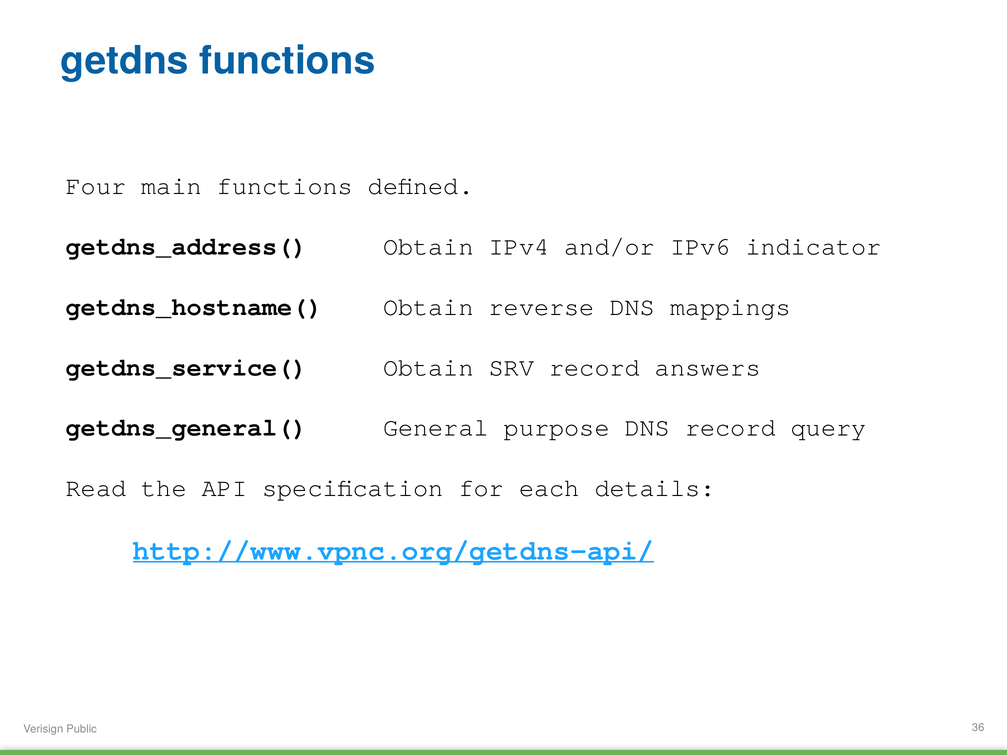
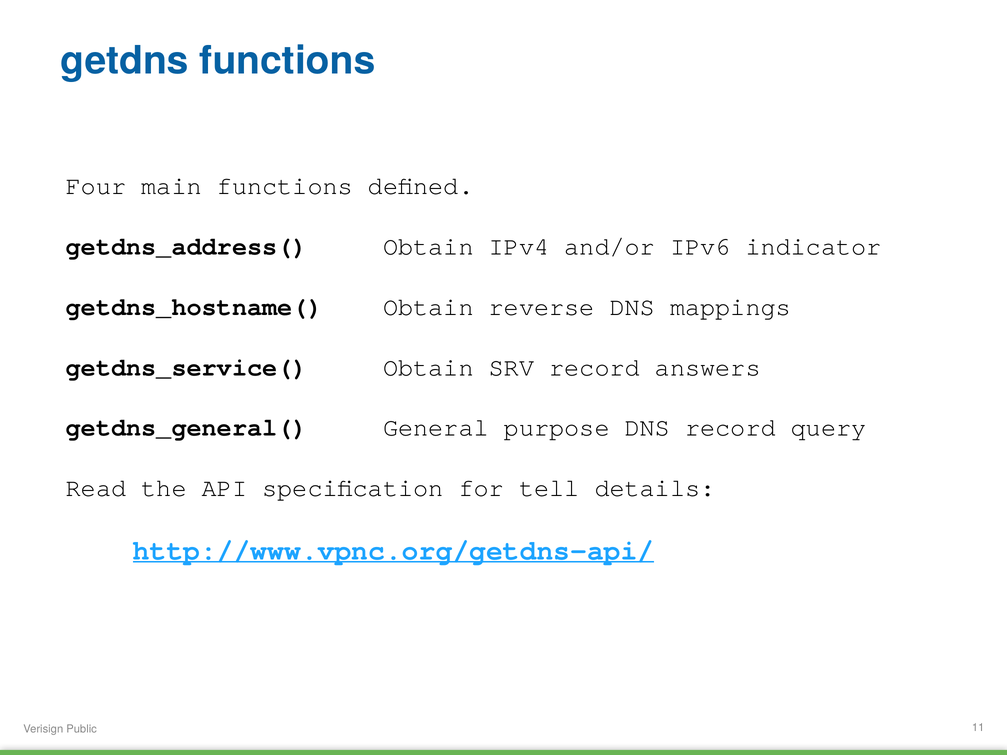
each: each -> tell (549, 488)
36: 36 -> 11 (978, 728)
